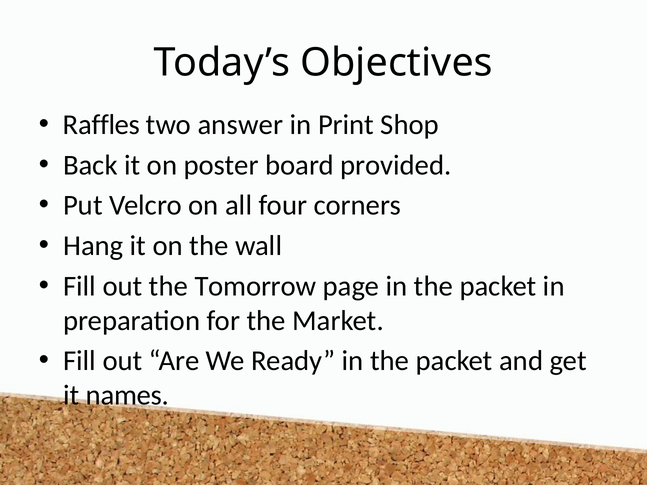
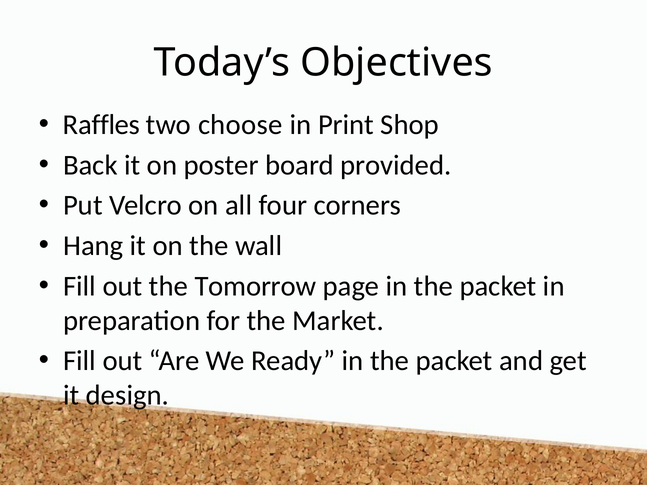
answer: answer -> choose (240, 125)
names: names -> design (127, 396)
